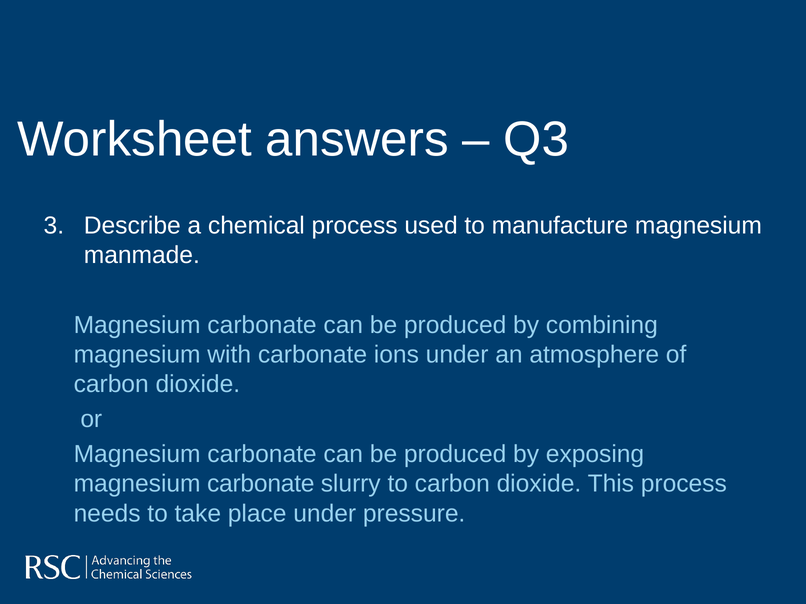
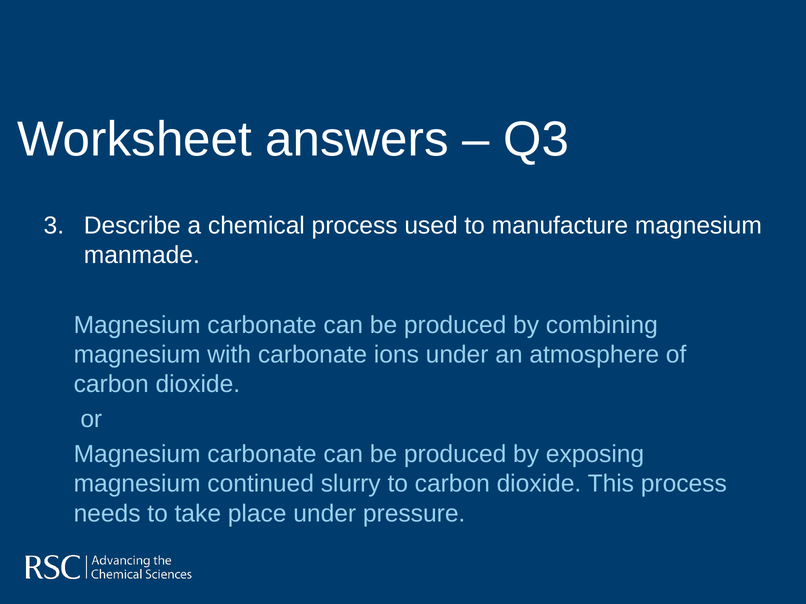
carbonate: carbonate -> continued (261, 484)
